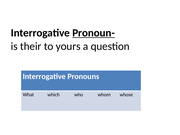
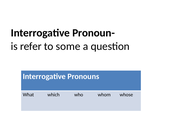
Pronoun- underline: present -> none (94, 33)
their: their -> refer (31, 46)
yours: yours -> some (68, 46)
